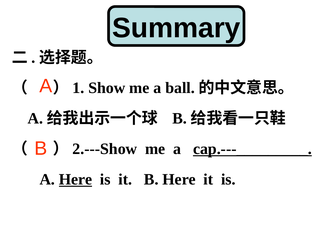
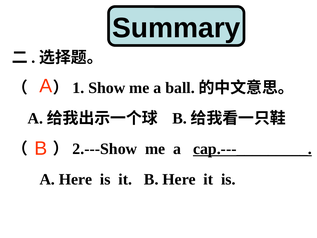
Here underline: present -> none (75, 179)
